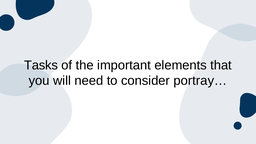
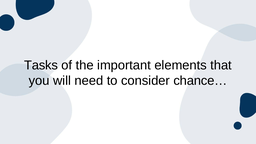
portray…: portray… -> chance… (200, 81)
